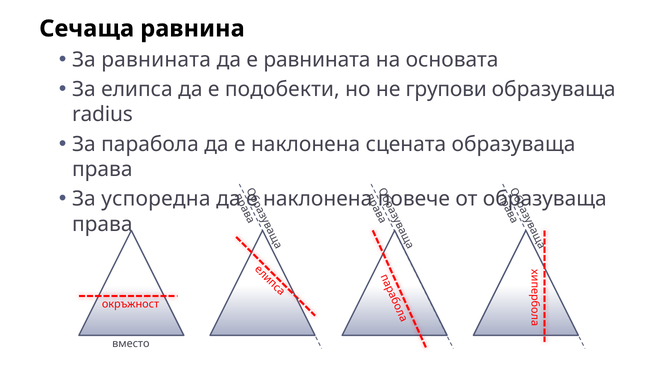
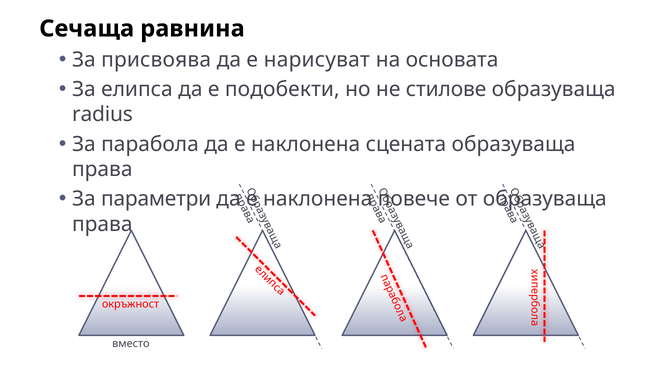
За равнината: равнината -> присвоява (156, 60)
е равнината: равнината -> нарисуват (317, 60)
групови: групови -> стилове (446, 89)
успоредна: успоредна -> параметри (156, 199)
